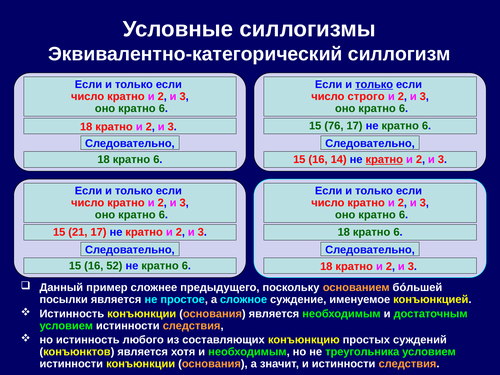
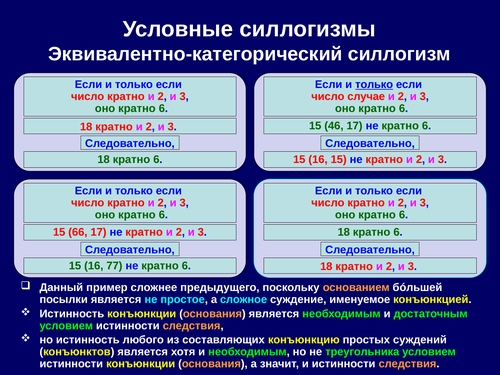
строго: строго -> случае (366, 96)
76: 76 -> 46 (334, 126)
16 14: 14 -> 15 (339, 159)
кратно underline: present -> none (384, 159)
21: 21 -> 66 (78, 232)
52: 52 -> 77 (114, 266)
